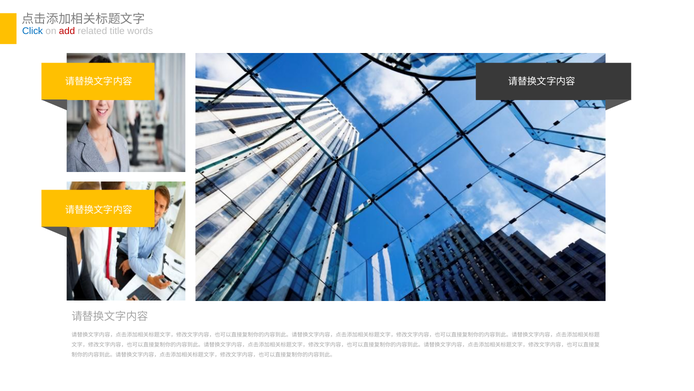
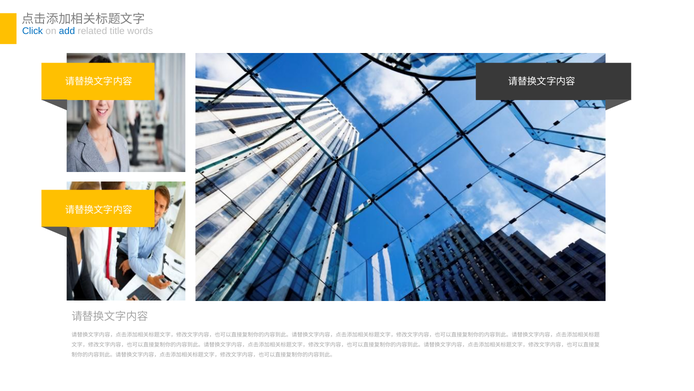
add colour: red -> blue (67, 31)
